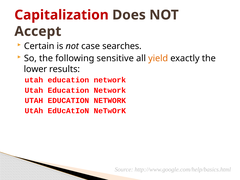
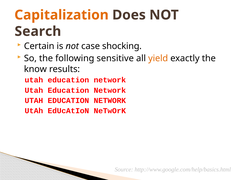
Capitalization colour: red -> orange (62, 15)
Accept: Accept -> Search (38, 31)
searches: searches -> shocking (122, 46)
lower: lower -> know (35, 69)
